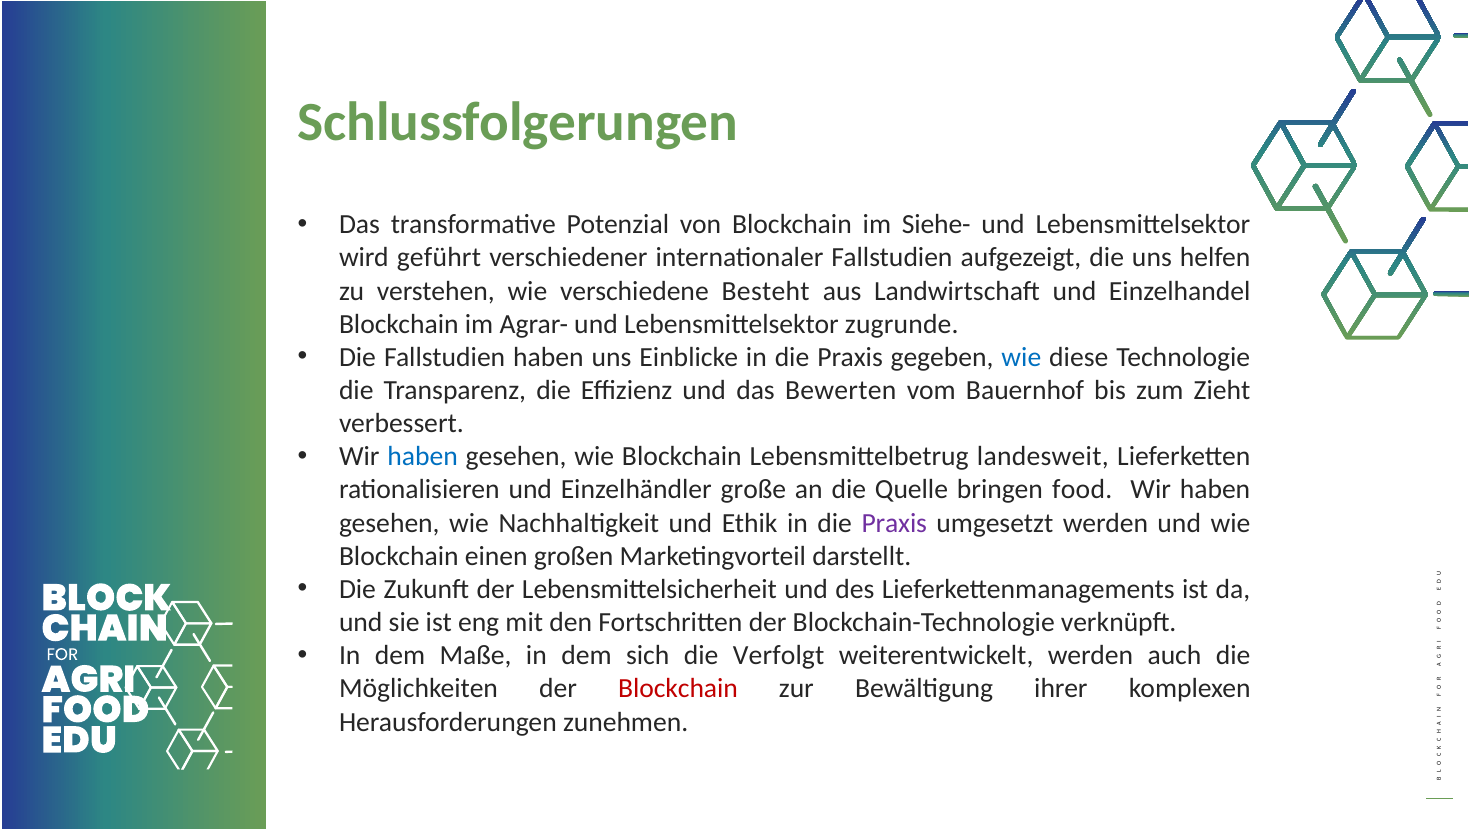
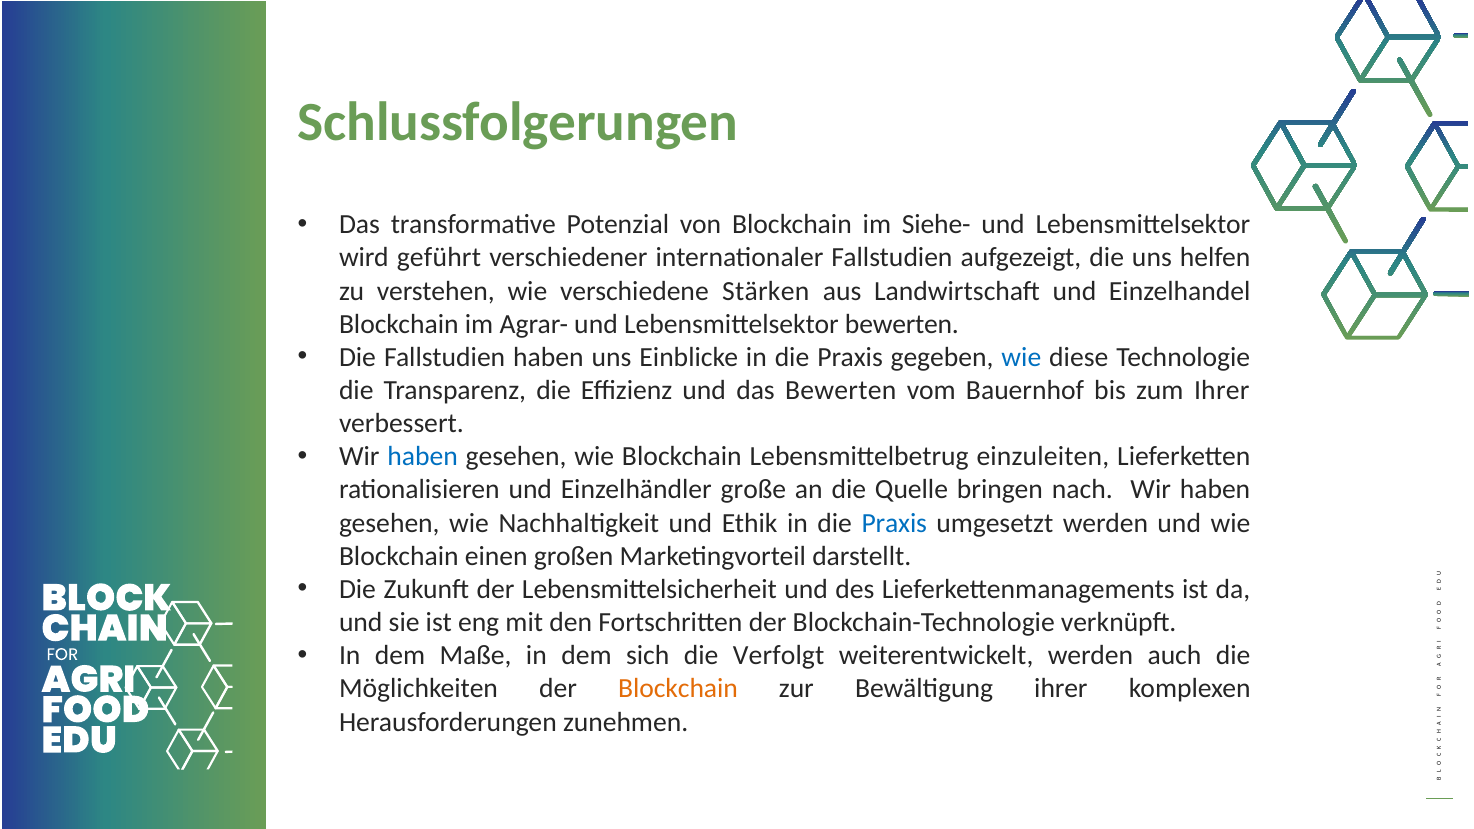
Besteht: Besteht -> Stärken (766, 291)
Lebensmittelsektor zugrunde: zugrunde -> bewerten (902, 324)
zum Zieht: Zieht -> Ihrer (1222, 390)
landesweit: landesweit -> einzuleiten (1043, 457)
food: food -> nach (1082, 490)
Praxis colour: purple -> blue (894, 523)
Blockchain colour: red -> orange (678, 689)
